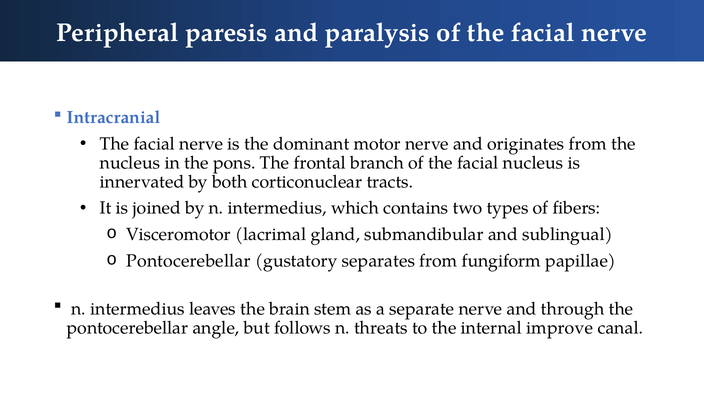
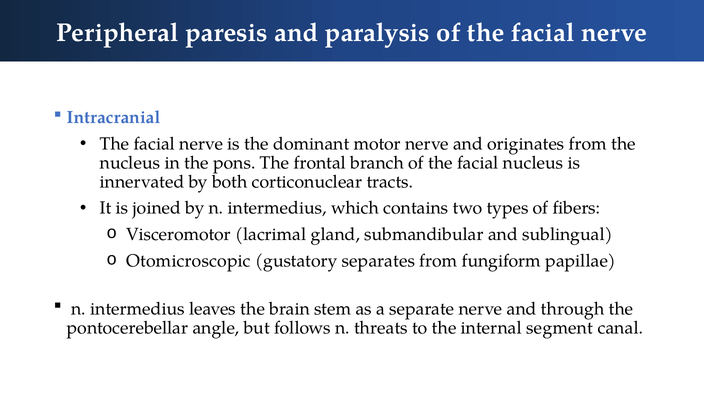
Pontocerebellar: Pontocerebellar -> Otomicroscopic (189, 261)
improve: improve -> segment (560, 328)
